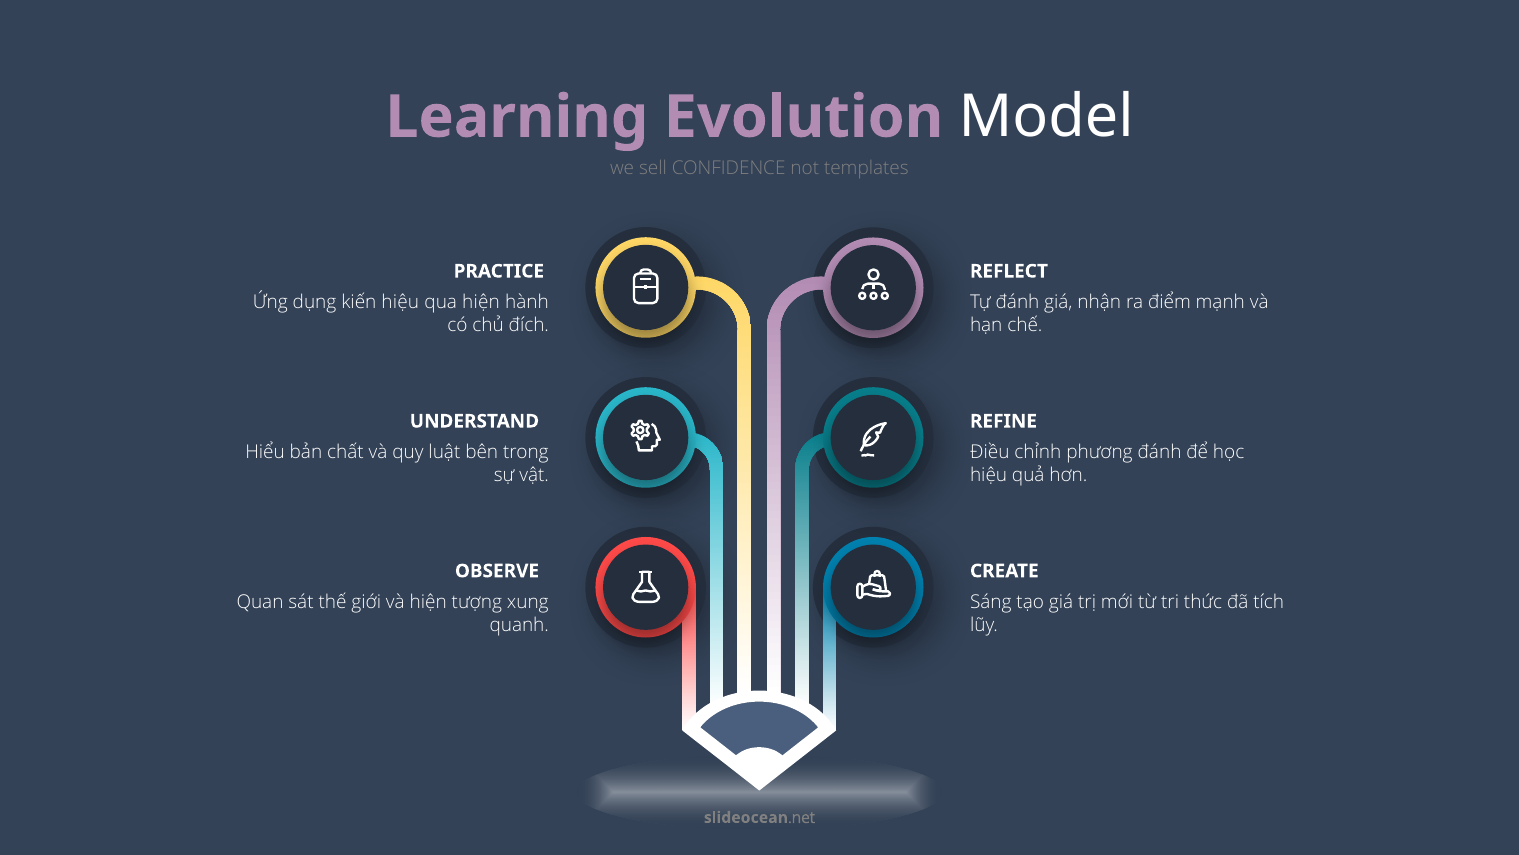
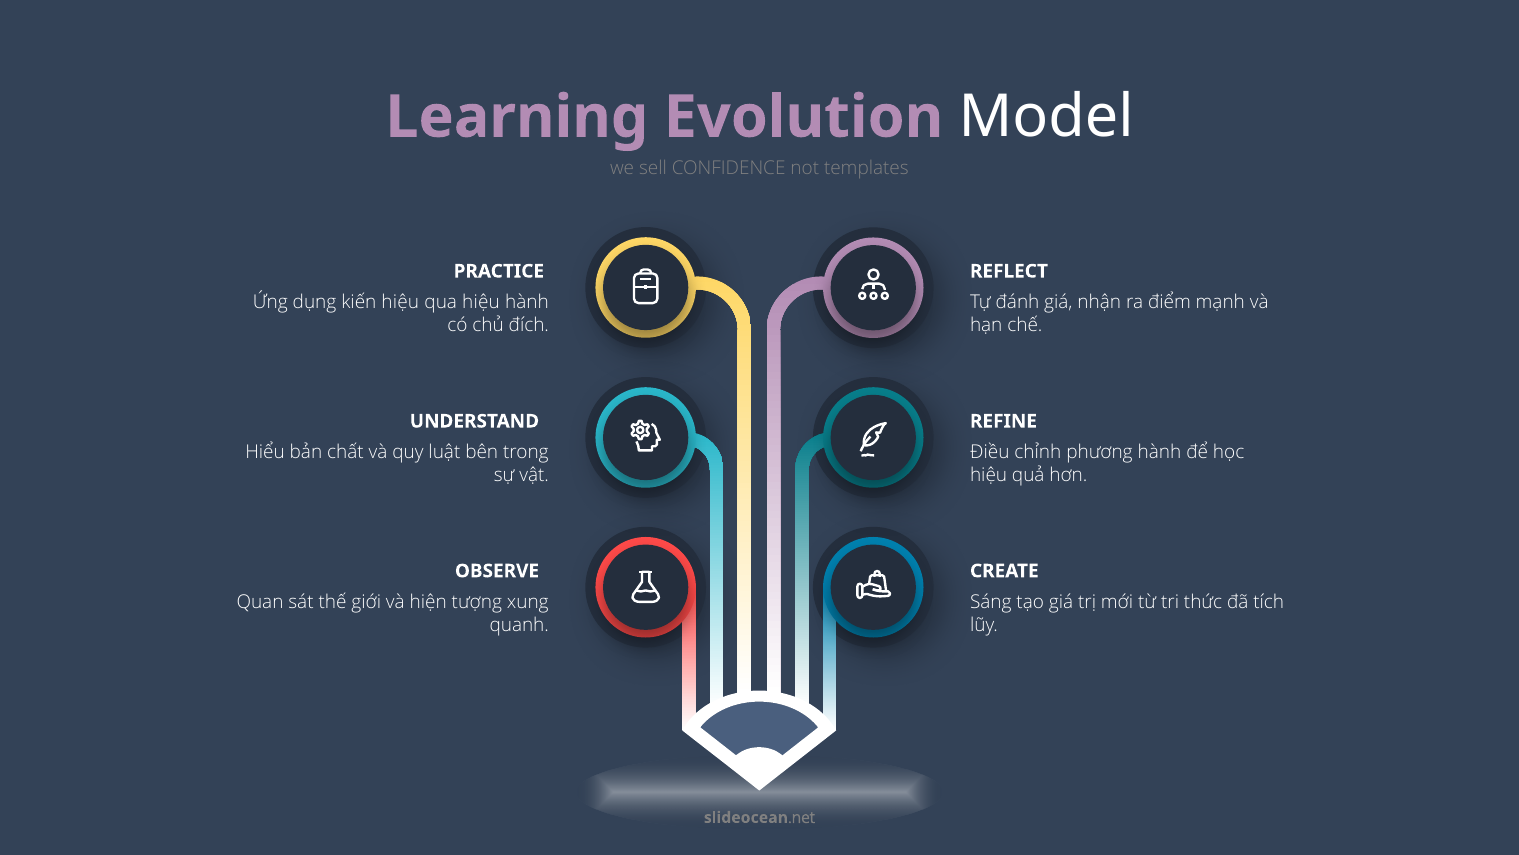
qua hiện: hiện -> hiệu (481, 302)
phương đánh: đánh -> hành (1160, 452)
